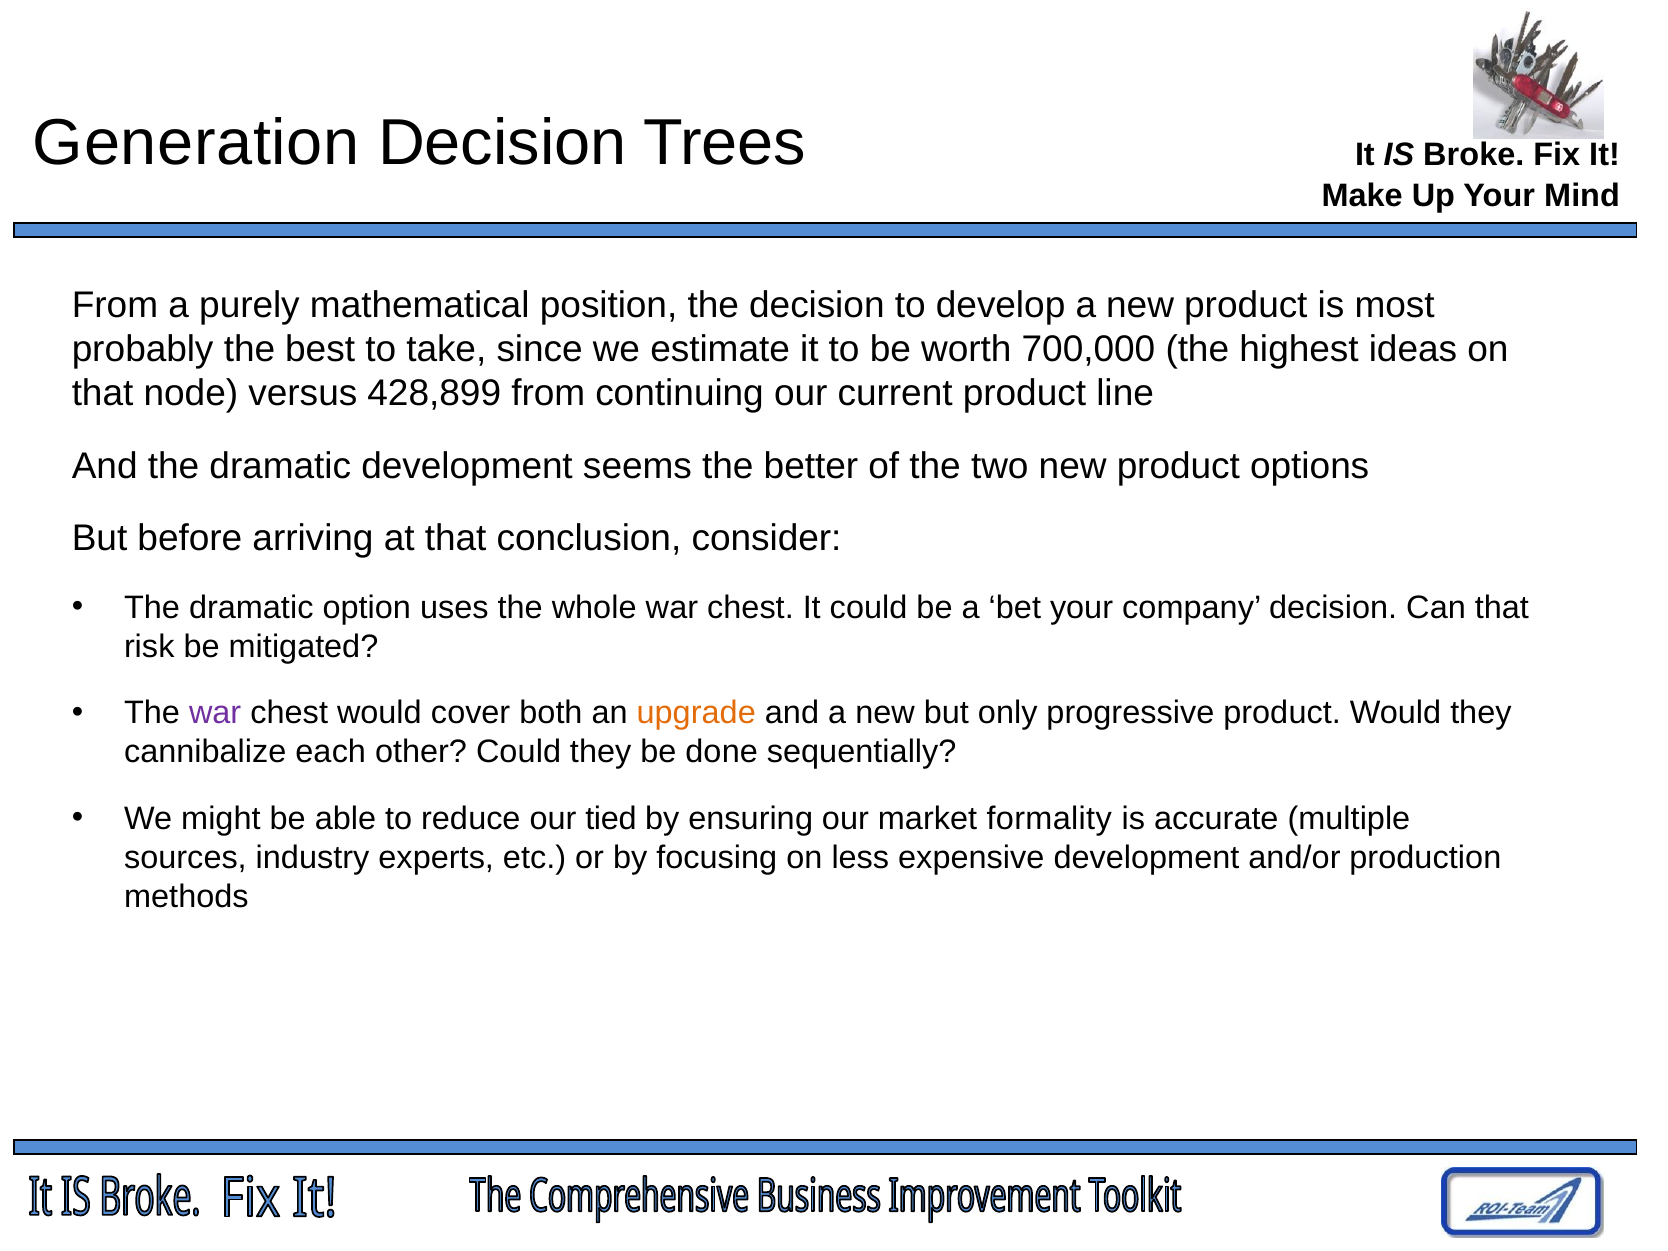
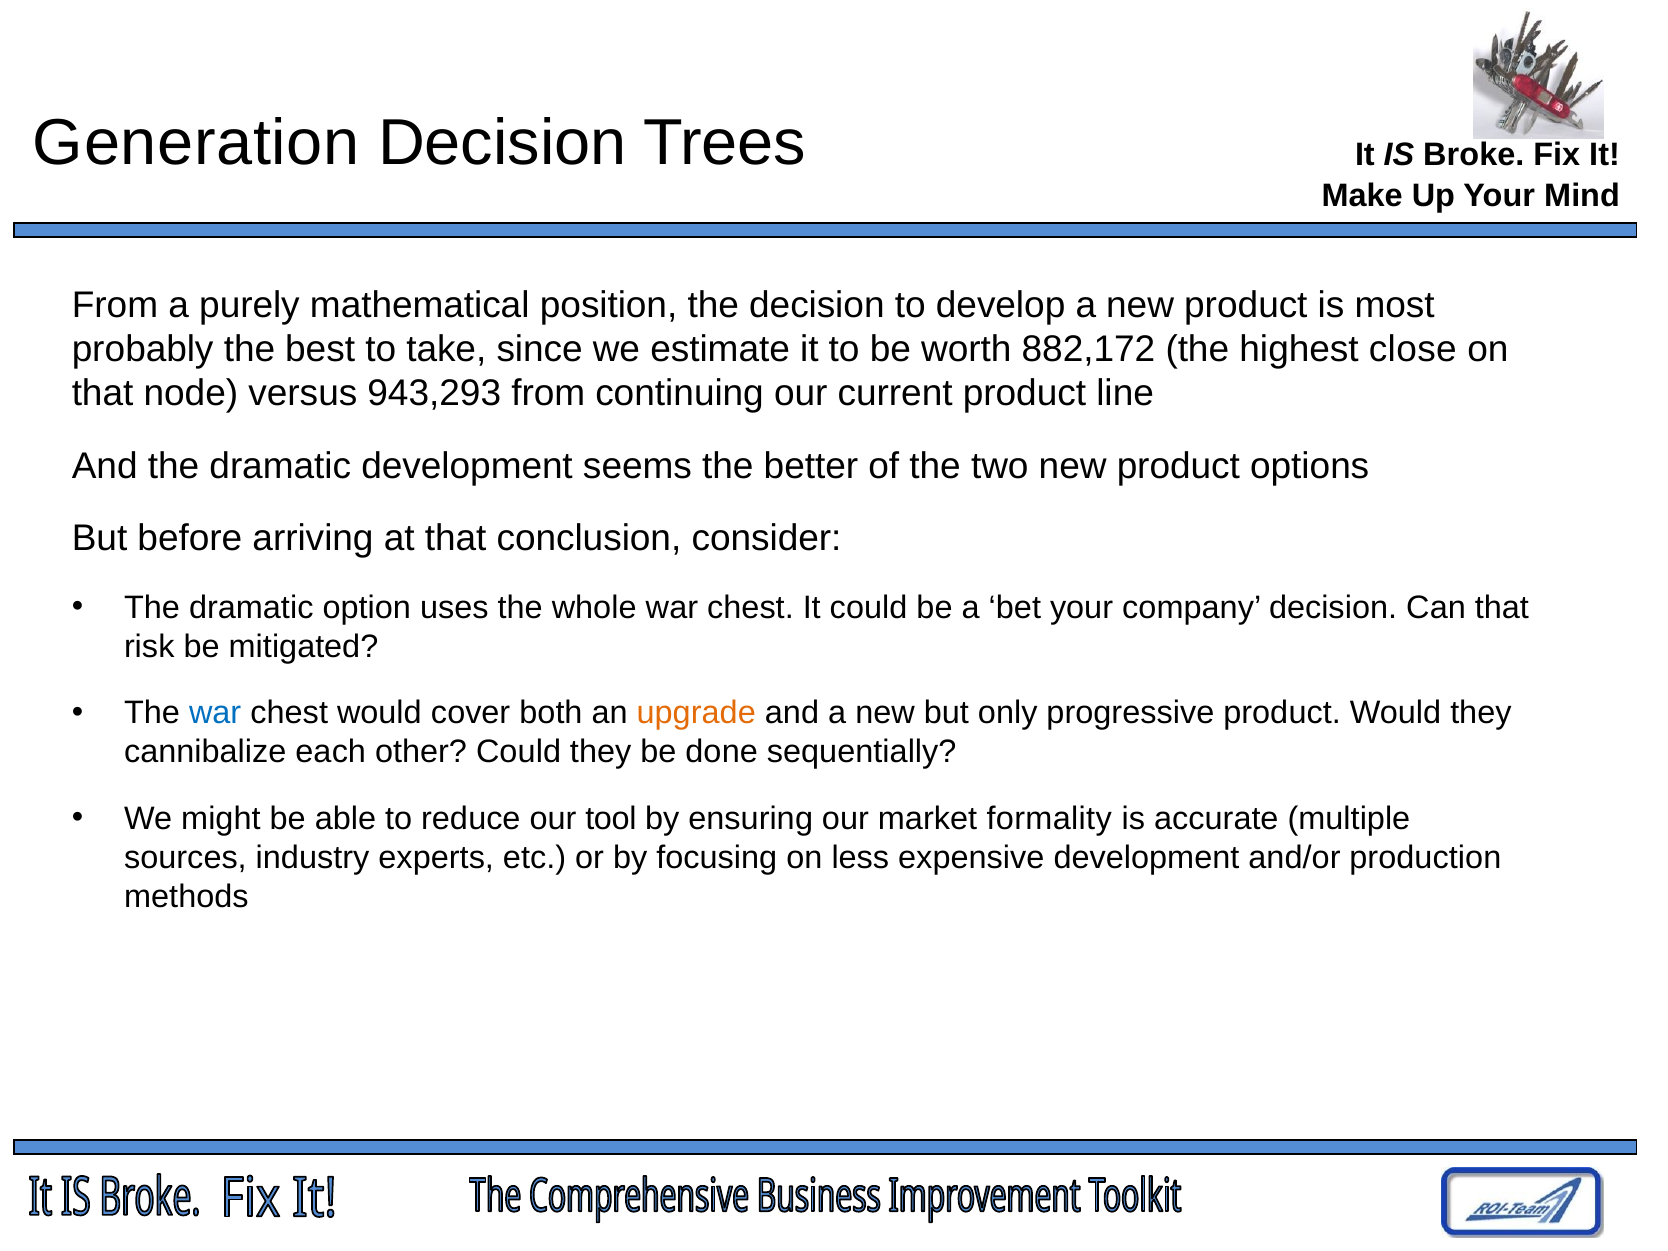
700,000: 700,000 -> 882,172 (1088, 349)
ideas: ideas -> close (1413, 349)
428,899: 428,899 -> 943,293 (434, 394)
war colour: purple -> blue (215, 713)
tied: tied -> tool (611, 819)
